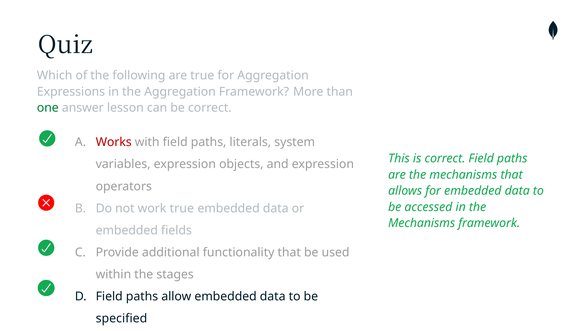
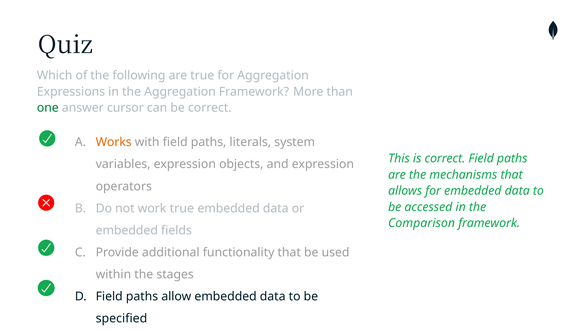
lesson: lesson -> cursor (125, 108)
Works colour: red -> orange (114, 142)
Mechanisms: Mechanisms -> Comparison (422, 223)
